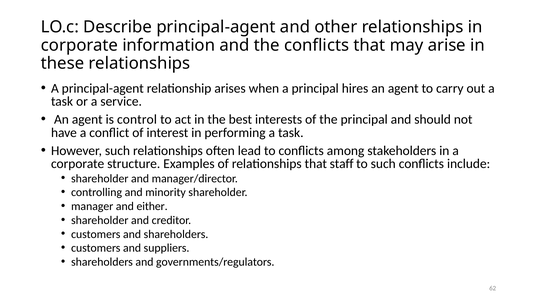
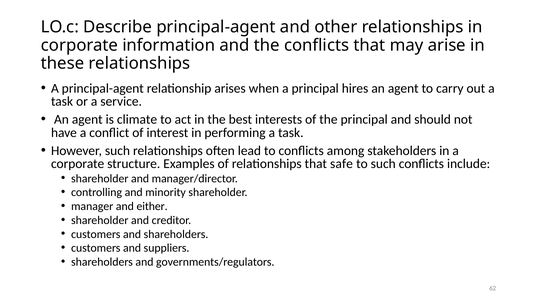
control: control -> climate (137, 120)
staff: staff -> safe (341, 164)
